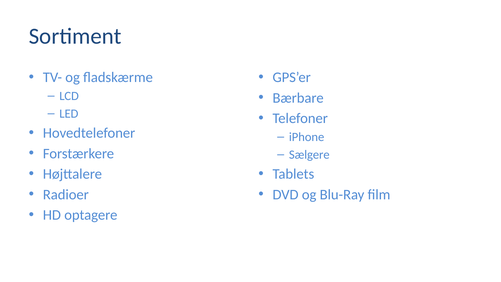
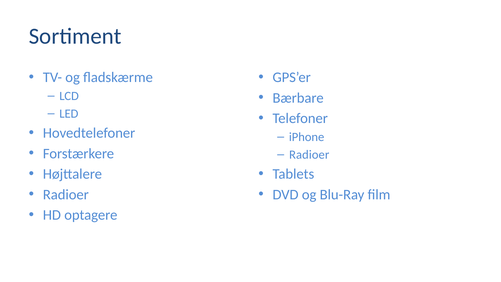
Sælgere: Sælgere -> Radioer (309, 155)
